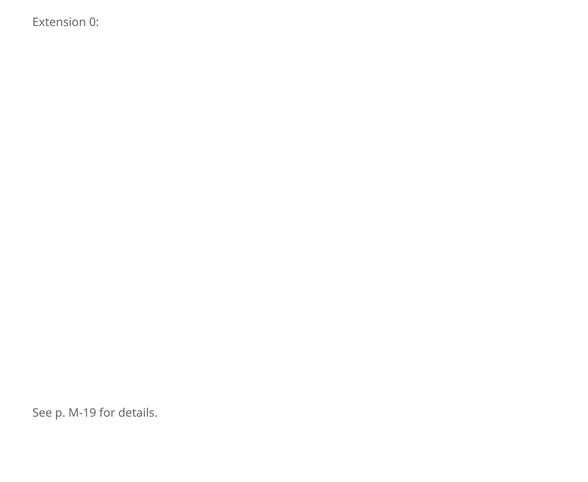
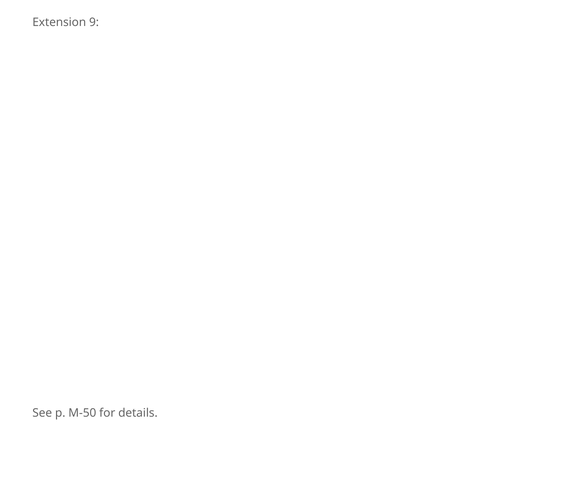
0: 0 -> 9 (94, 22)
M-19: M-19 -> M-50 (82, 413)
